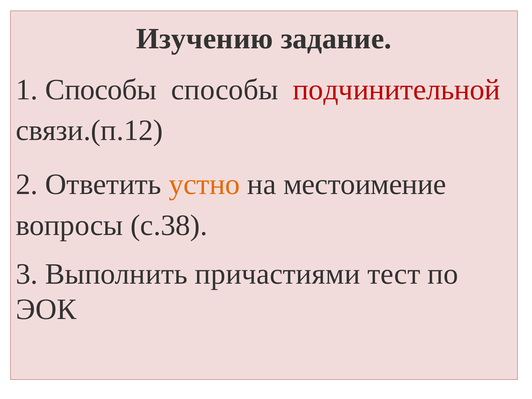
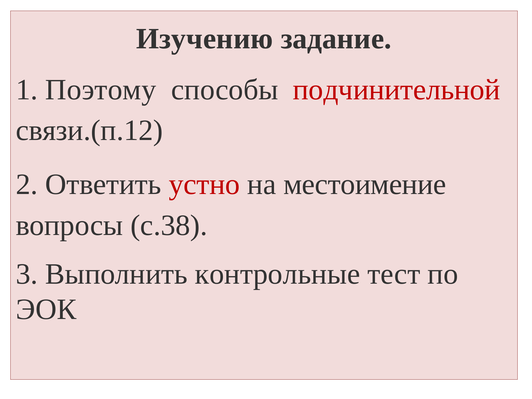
1 Способы: Способы -> Поэтому (101, 90)
устно colour: orange -> red (204, 185)
причастиями: причастиями -> контрольные (278, 274)
